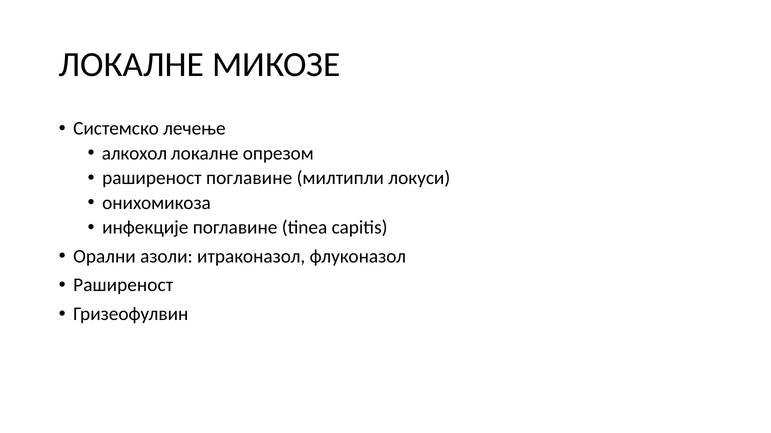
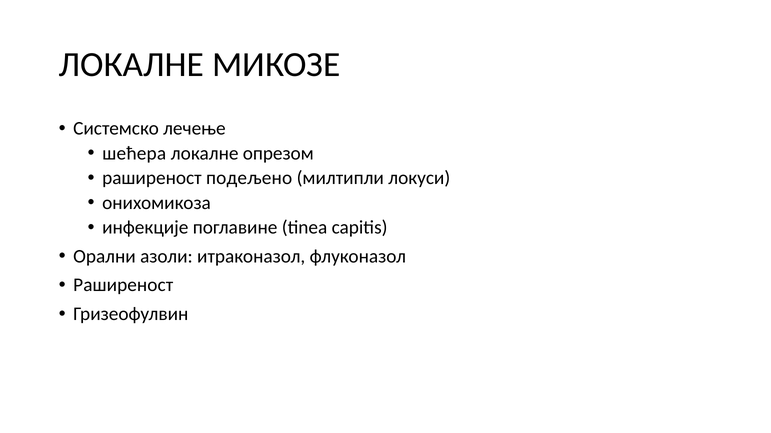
алкохол: алкохол -> шећера (134, 153)
раширеност поглавине: поглавине -> подељено (249, 178)
